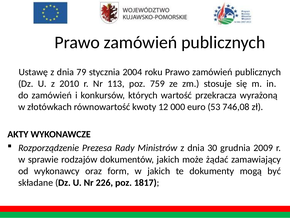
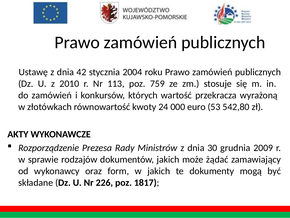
79: 79 -> 42 (81, 72)
12: 12 -> 24 (163, 107)
746,08: 746,08 -> 542,80 (236, 107)
